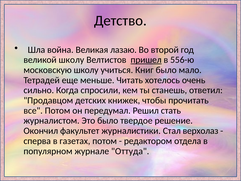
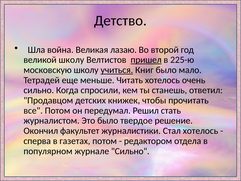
556-ю: 556-ю -> 225-ю (182, 60)
учиться underline: none -> present (117, 70)
Стал верхолаз: верхолаз -> хотелось (201, 131)
журнале Оттуда: Оттуда -> Сильно (130, 151)
